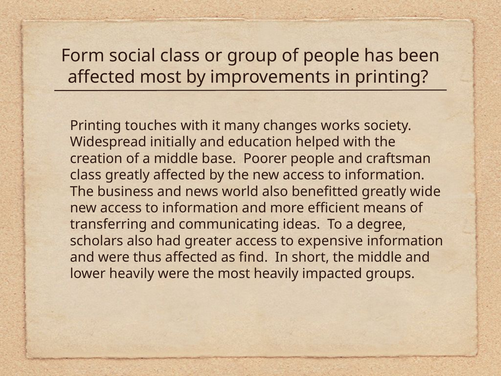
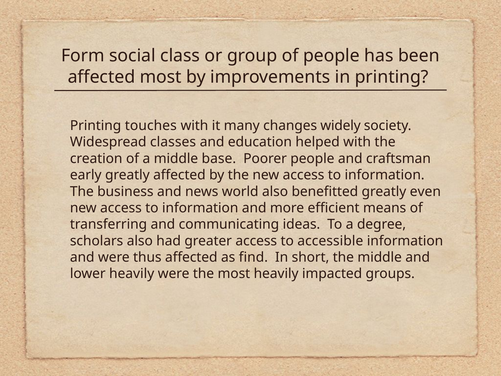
works: works -> widely (341, 126)
initially: initially -> classes (173, 142)
class: class -> early (86, 175)
wide: wide -> even (425, 191)
expensive: expensive -> accessible (330, 241)
